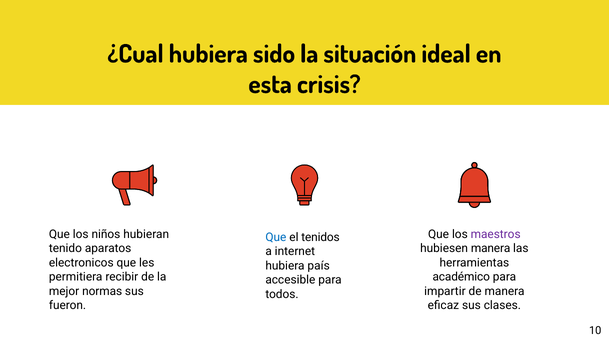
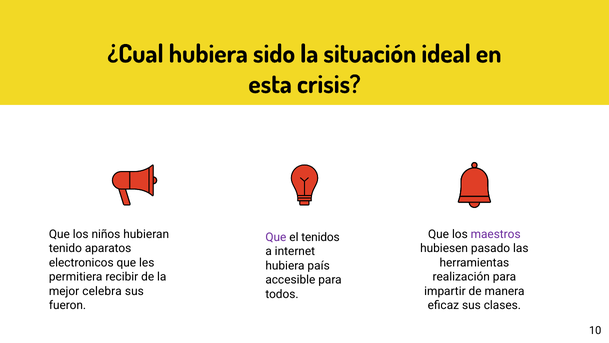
Que colour: blue -> purple (276, 237)
hubiesen manera: manera -> pasado (491, 248)
académico: académico -> realización (461, 277)
normas: normas -> celebra (102, 291)
